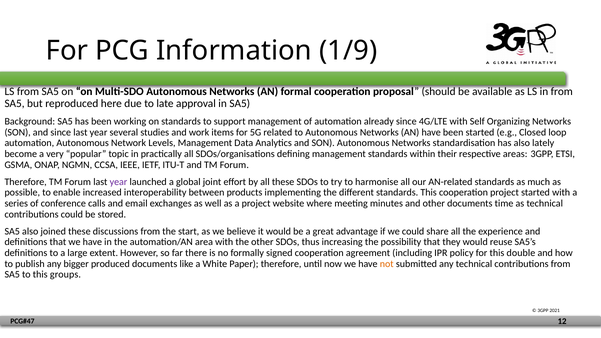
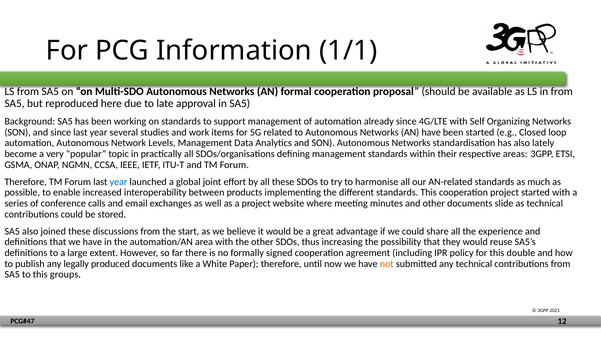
1/9: 1/9 -> 1/1 (348, 50)
year colour: purple -> blue (119, 182)
time: time -> slide (504, 203)
bigger: bigger -> legally (76, 264)
